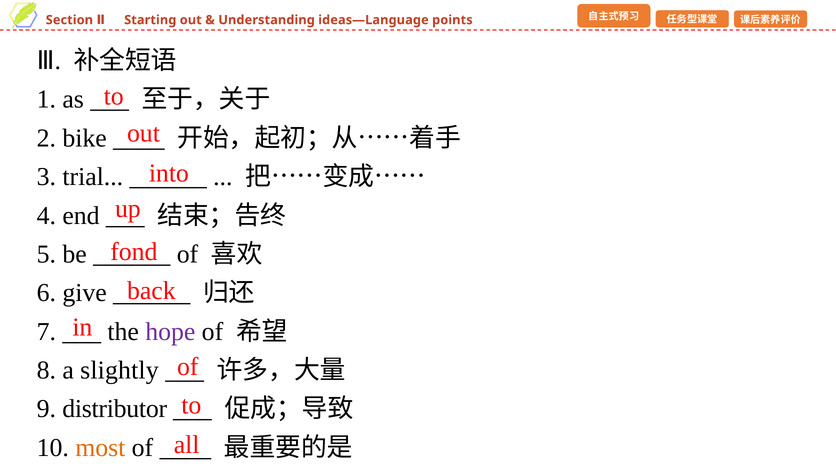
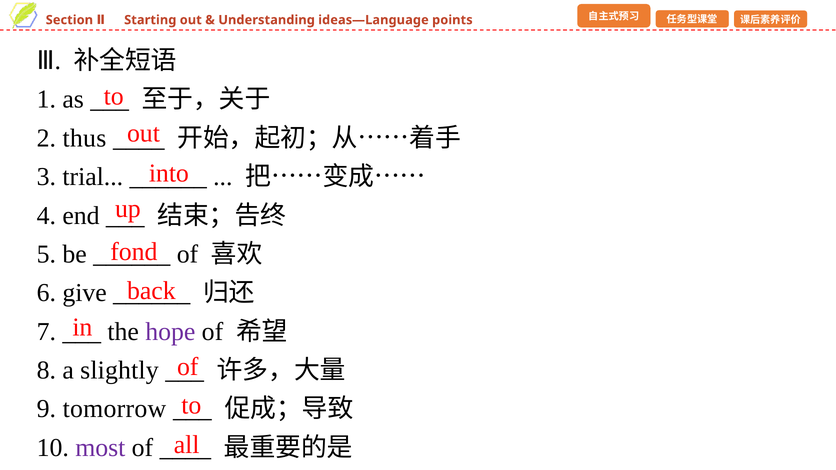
bike: bike -> thus (84, 138)
distributor: distributor -> tomorrow (114, 409)
most colour: orange -> purple (100, 448)
